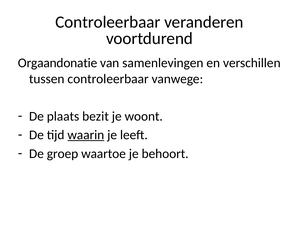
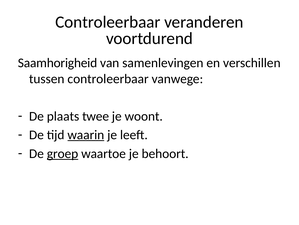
Orgaandonatie: Orgaandonatie -> Saamhorigheid (58, 63)
bezit: bezit -> twee (96, 116)
groep underline: none -> present (63, 153)
